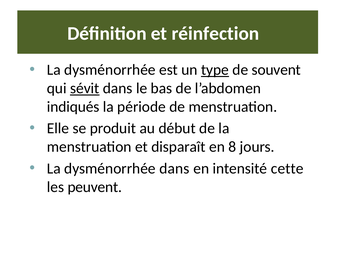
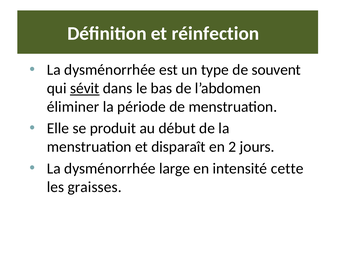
type underline: present -> none (215, 70)
indiqués: indiqués -> éliminer (73, 107)
8: 8 -> 2 (232, 147)
dysménorrhée dans: dans -> large (175, 169)
peuvent: peuvent -> graisses (95, 187)
